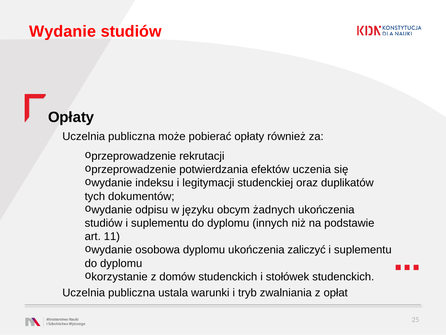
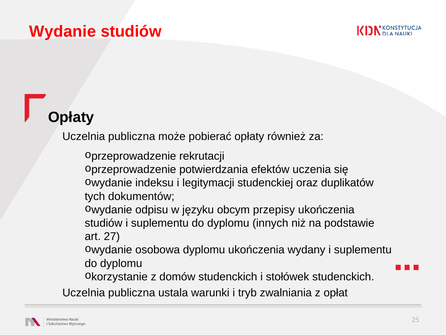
żadnych: żadnych -> przepisy (274, 209)
11: 11 -> 27 (112, 236)
zaliczyć: zaliczyć -> wydany (307, 250)
